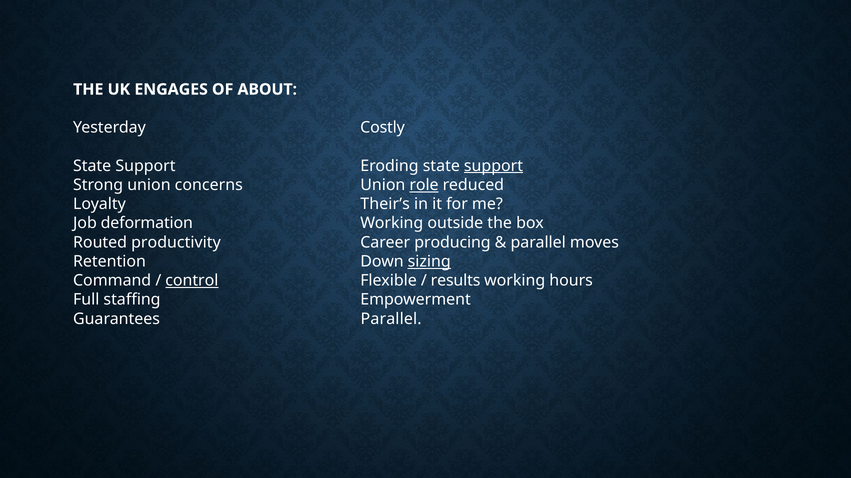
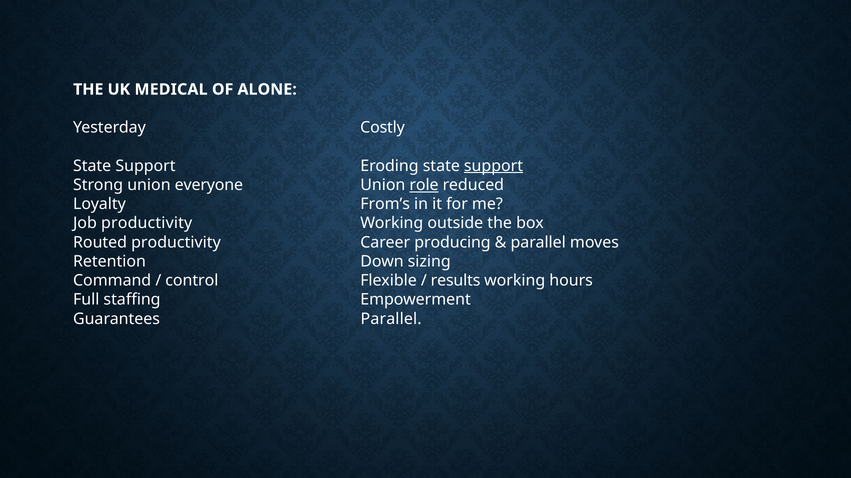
ENGAGES: ENGAGES -> MEDICAL (171, 90)
ABOUT: ABOUT -> ALONE (267, 90)
concerns: concerns -> everyone (209, 185)
Their’s: Their’s -> From’s (385, 204)
Job deformation: deformation -> productivity (147, 224)
sizing underline: present -> none (429, 262)
control underline: present -> none (192, 281)
